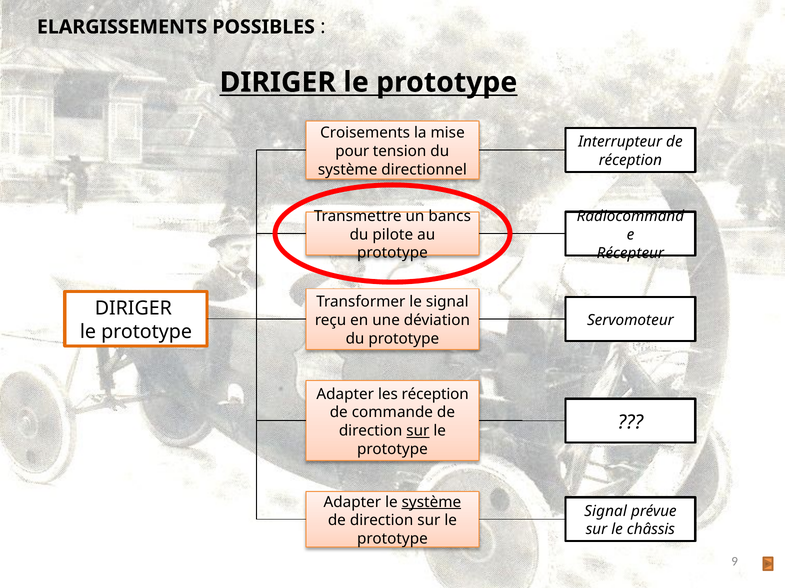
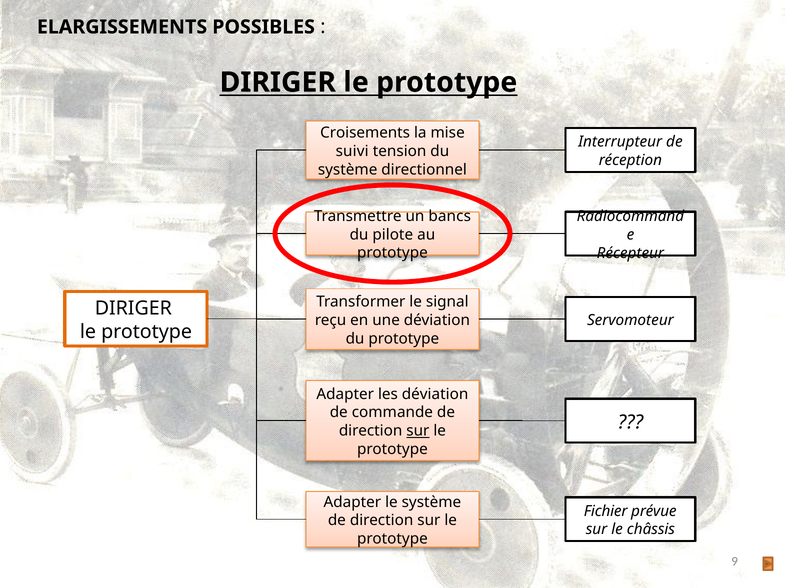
pour: pour -> suivi (352, 151)
les réception: réception -> déviation (435, 395)
système underline: present -> none (431, 503)
Signal: Signal -> Fichier (606, 512)
